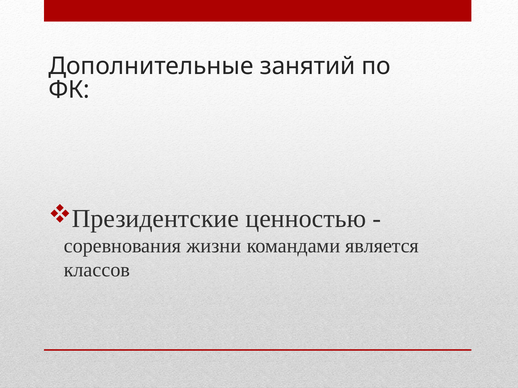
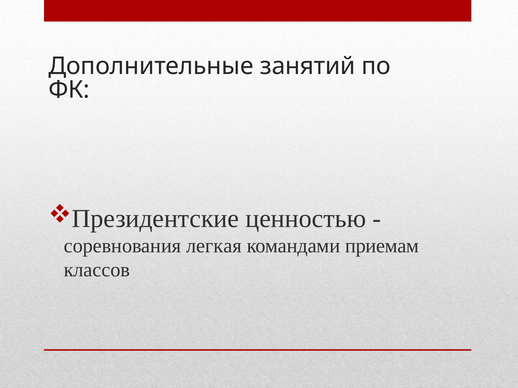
жизни: жизни -> легкая (214, 246)
является: является -> приемам (382, 246)
